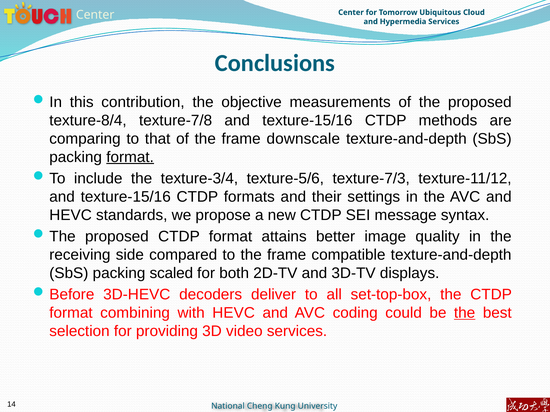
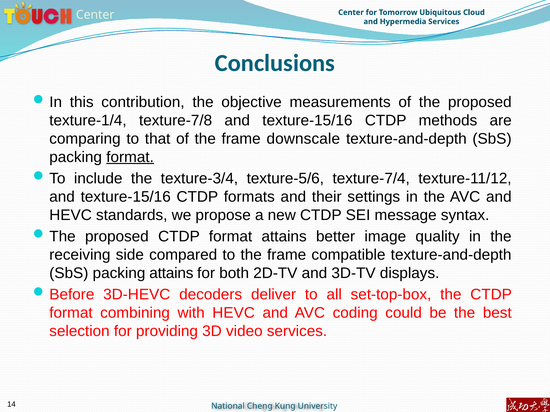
texture-8/4: texture-8/4 -> texture-1/4 (88, 121)
texture-7/3: texture-7/3 -> texture-7/4 (371, 179)
packing scaled: scaled -> attains (171, 273)
the underline: present -> none (465, 313)
